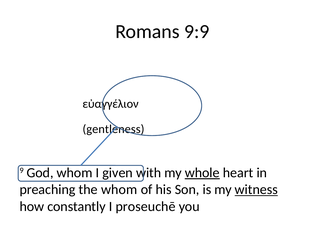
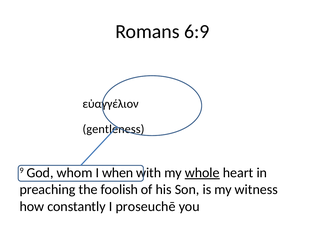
9:9: 9:9 -> 6:9 (197, 31)
given: given -> when (118, 173)
the whom: whom -> foolish (119, 189)
witness underline: present -> none (256, 189)
